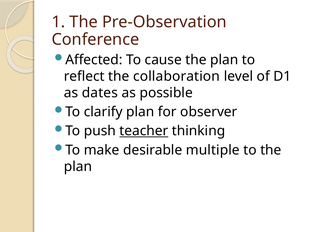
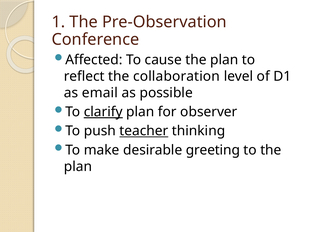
dates: dates -> email (100, 93)
clarify underline: none -> present (103, 112)
multiple: multiple -> greeting (213, 150)
